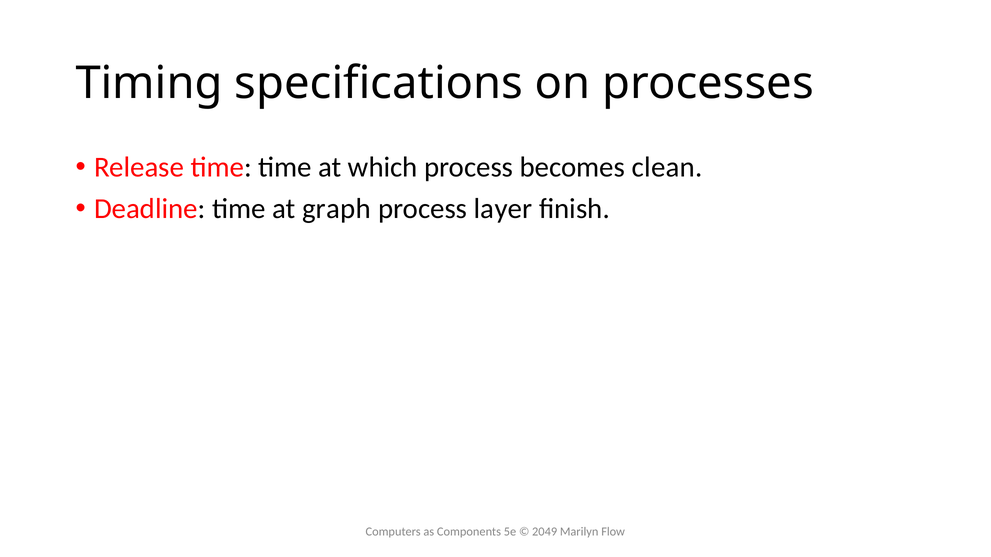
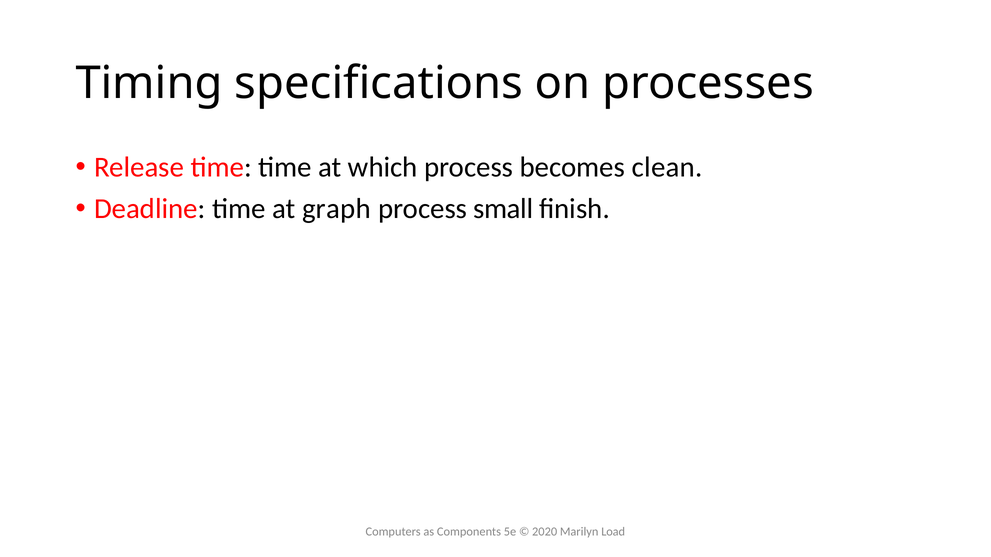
layer: layer -> small (503, 209)
2049: 2049 -> 2020 (545, 532)
Flow: Flow -> Load (613, 532)
